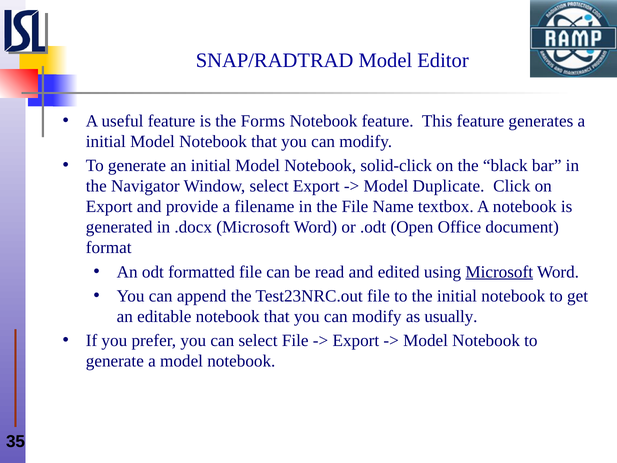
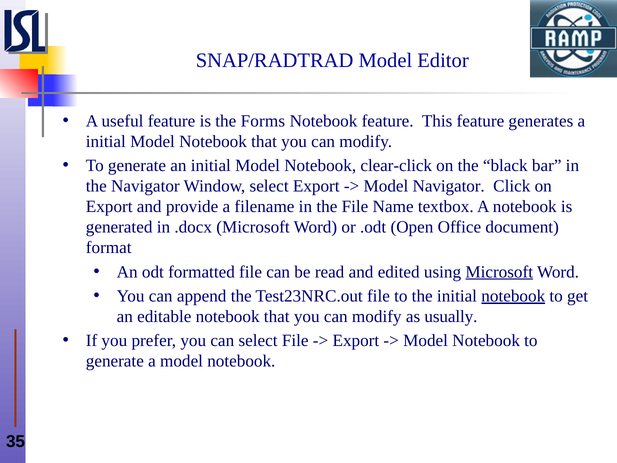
solid-click: solid-click -> clear-click (396, 165)
Model Duplicate: Duplicate -> Navigator (449, 186)
notebook underline: none -> present (513, 296)
